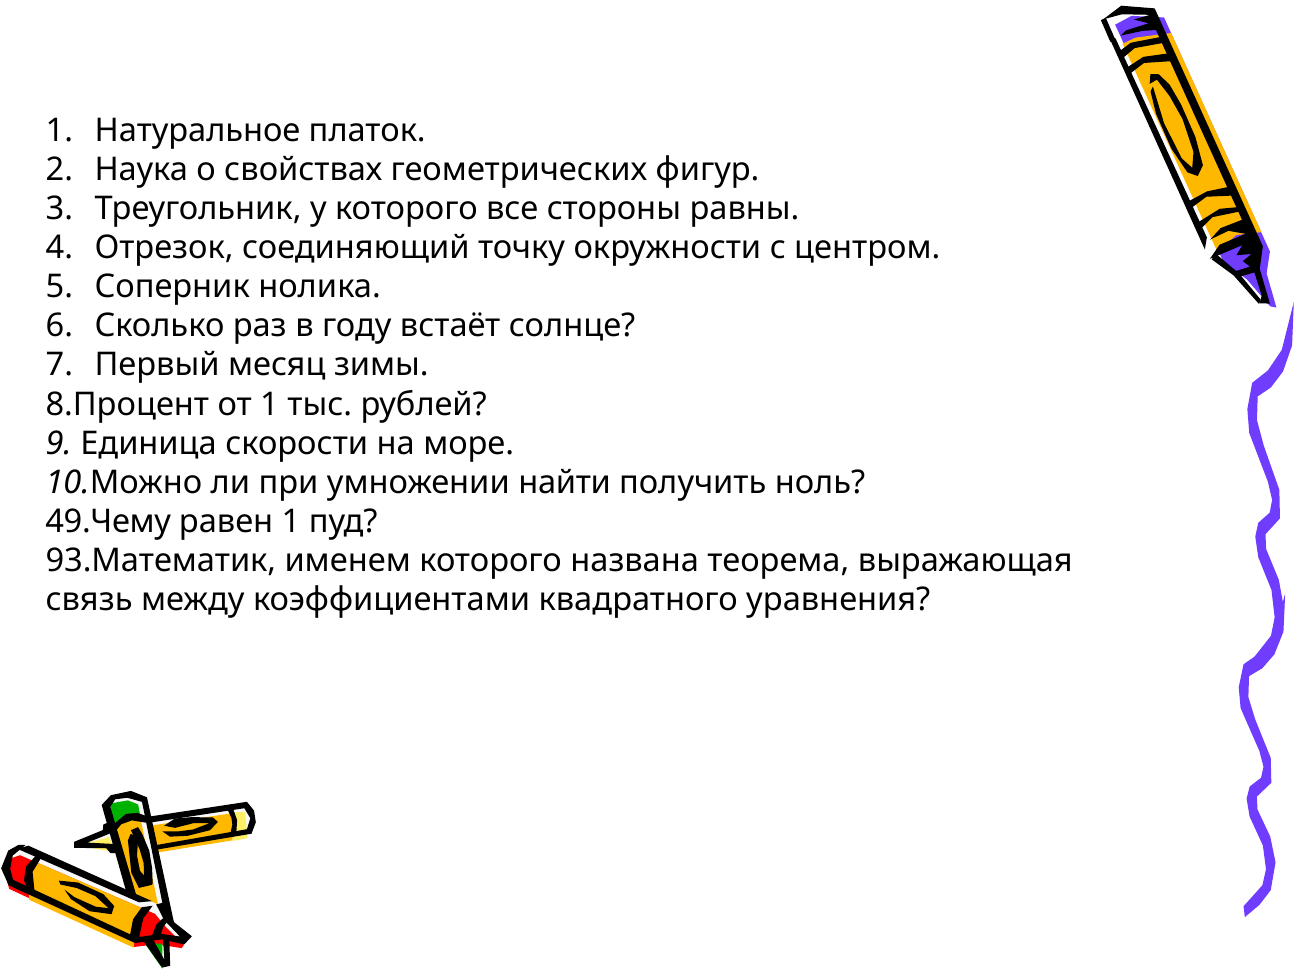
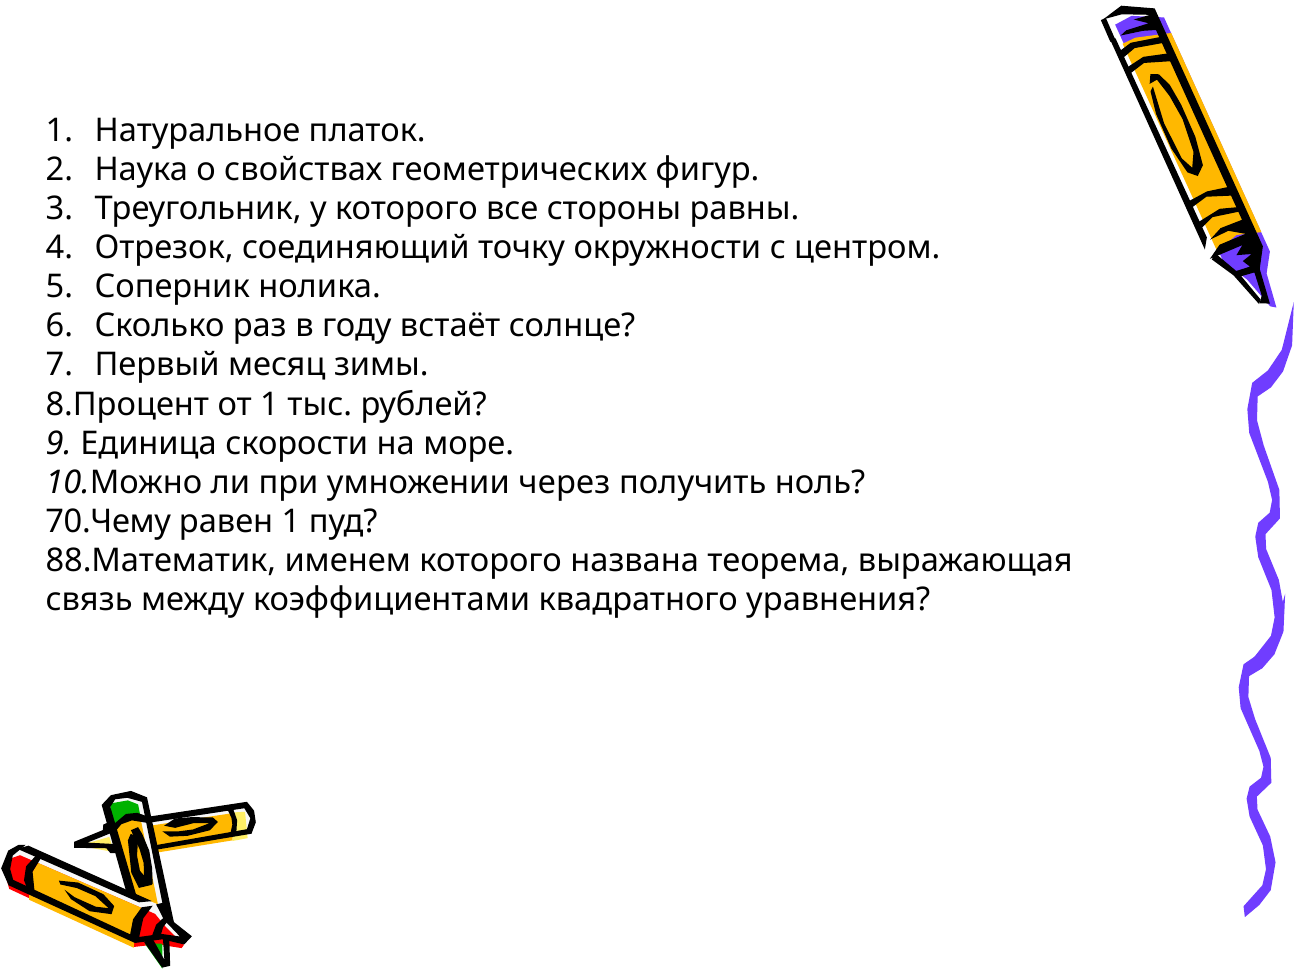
найти: найти -> через (564, 483)
49.Чему: 49.Чему -> 70.Чему (108, 522)
93.Математик: 93.Математик -> 88.Математик (161, 561)
